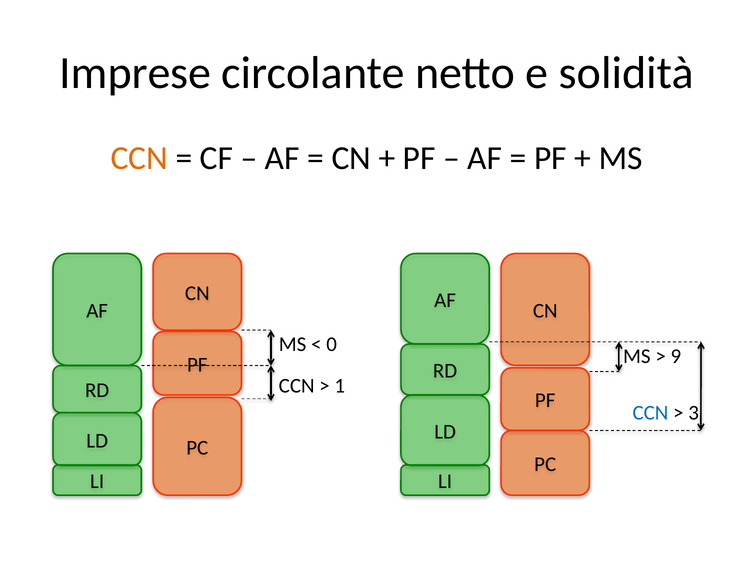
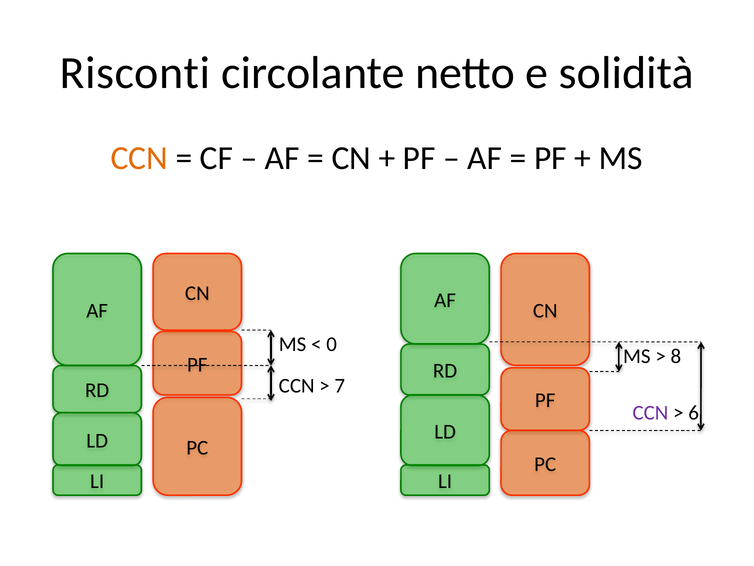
Imprese: Imprese -> Risconti (135, 73)
9: 9 -> 8 (676, 356)
1: 1 -> 7 (340, 385)
CCN colour: blue -> purple (650, 412)
3: 3 -> 6 (694, 412)
